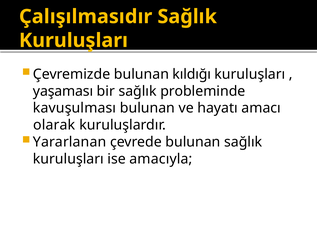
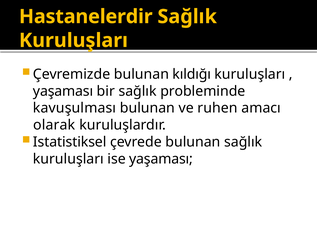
Çalışılmasıdır: Çalışılmasıdır -> Hastanelerdir (86, 17)
hayatı: hayatı -> ruhen (218, 108)
Yararlanan: Yararlanan -> Istatistiksel (70, 142)
ise amacıyla: amacıyla -> yaşaması (161, 159)
